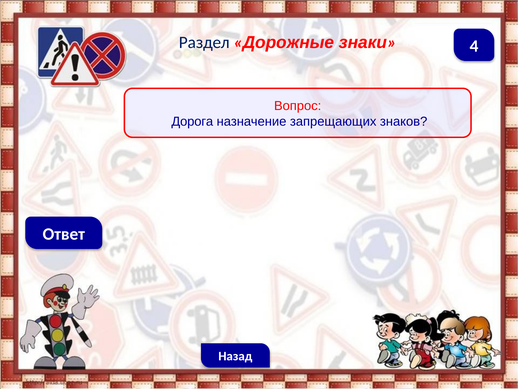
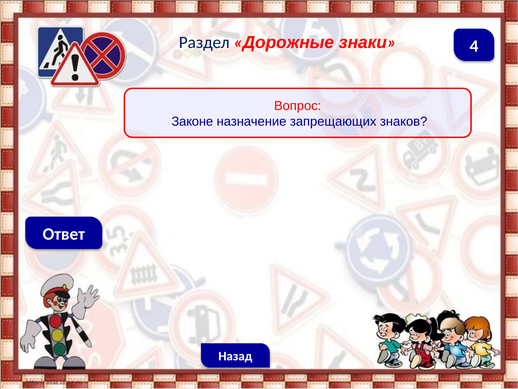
Дорога: Дорога -> Законе (192, 121)
